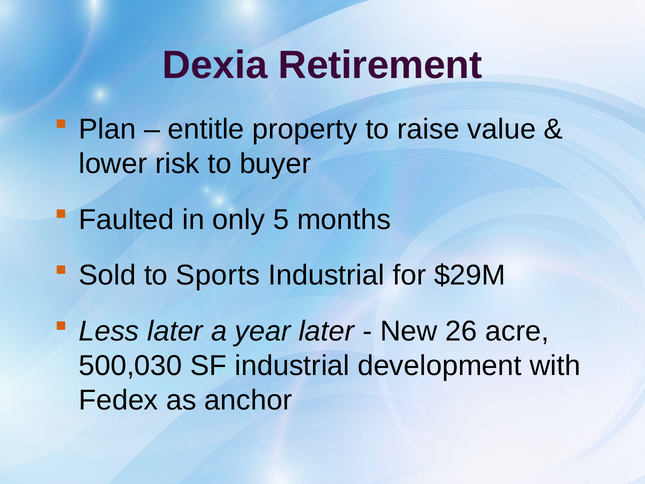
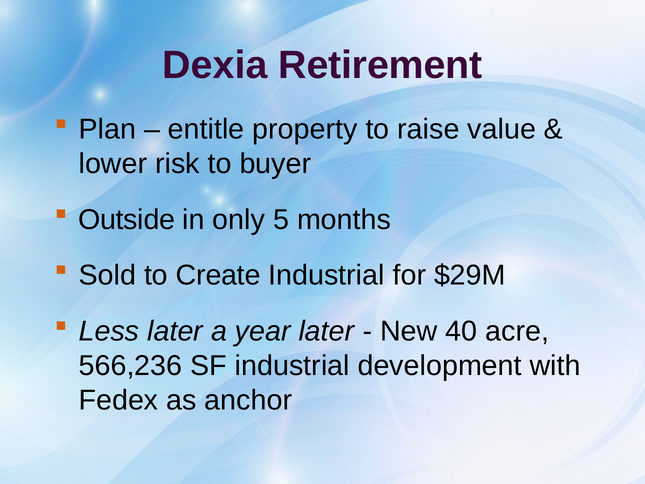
Faulted: Faulted -> Outside (127, 219)
Sports: Sports -> Create (218, 275)
26: 26 -> 40 (461, 331)
500,030: 500,030 -> 566,236 (130, 366)
